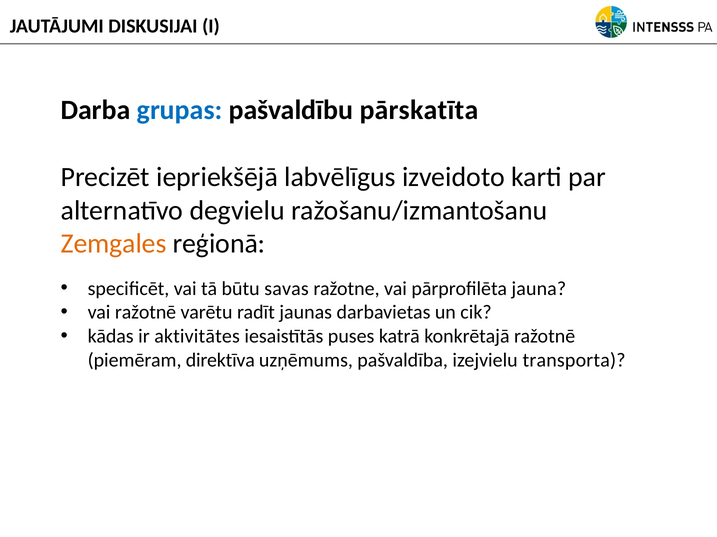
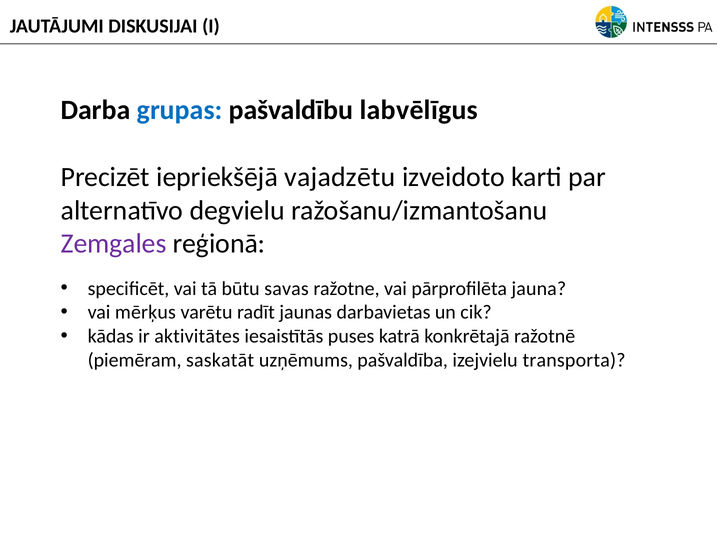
pārskatīta: pārskatīta -> labvēlīgus (419, 110)
labvēlīgus: labvēlīgus -> vajadzētu (340, 177)
Zemgales colour: orange -> purple (114, 244)
vai ražotnē: ražotnē -> mērķus (145, 313)
direktīva: direktīva -> saskatāt (220, 361)
